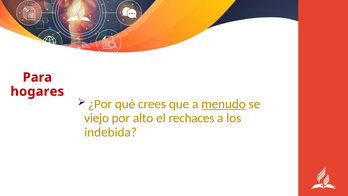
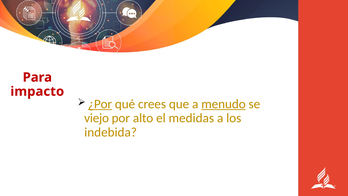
hogares: hogares -> impacto (37, 91)
¿Por underline: none -> present (100, 104)
rechaces: rechaces -> medidas (191, 118)
